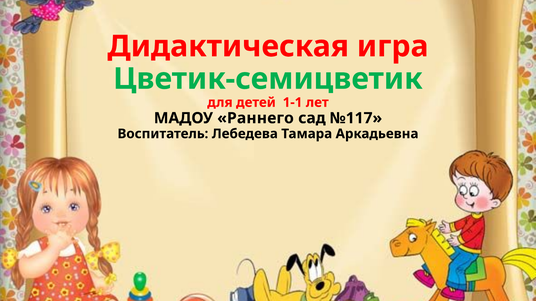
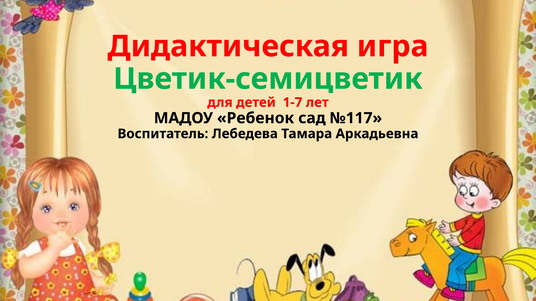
1-1: 1-1 -> 1-7 (293, 103)
Раннего: Раннего -> Ребенок (256, 118)
